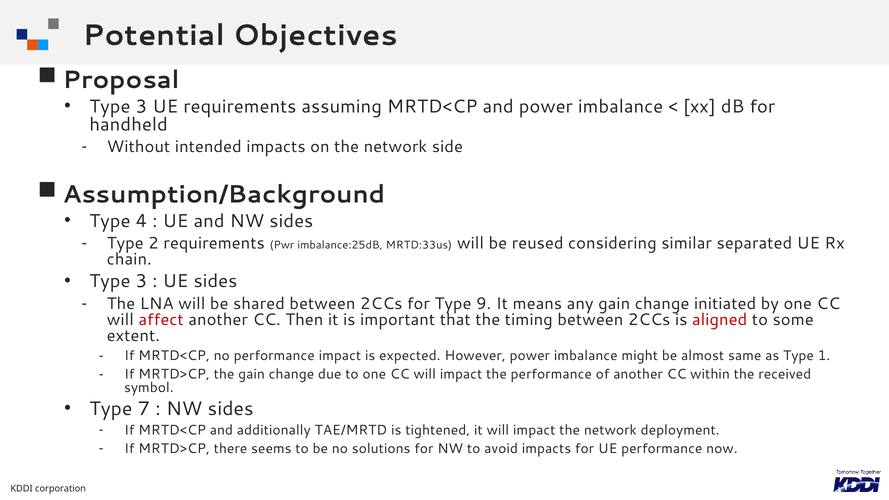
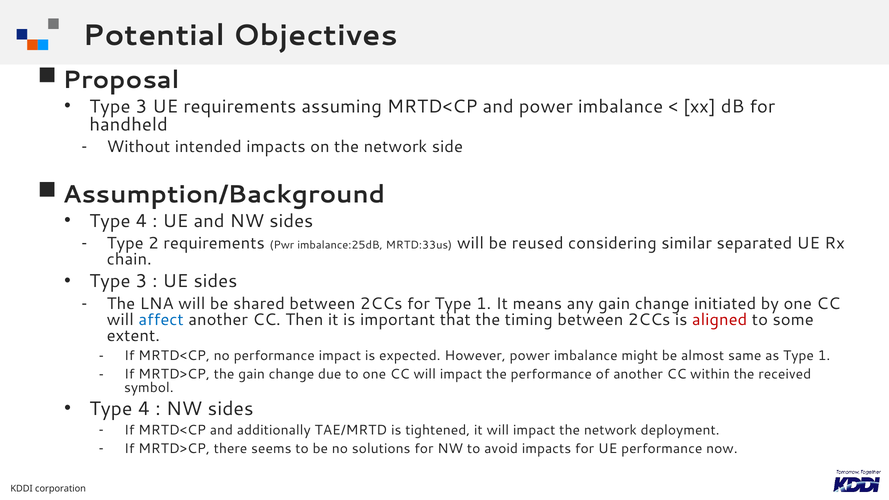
for Type 9: 9 -> 1 (484, 304)
affect colour: red -> blue (161, 320)
7: 7 -> 4 (144, 409)
